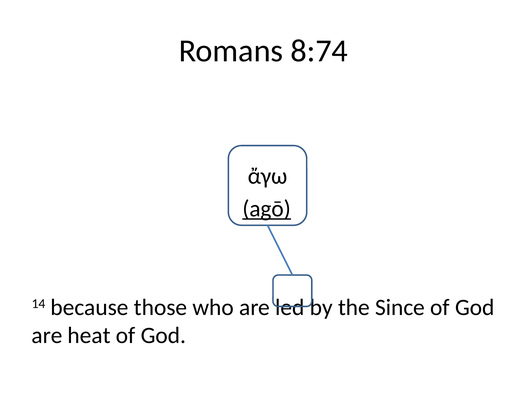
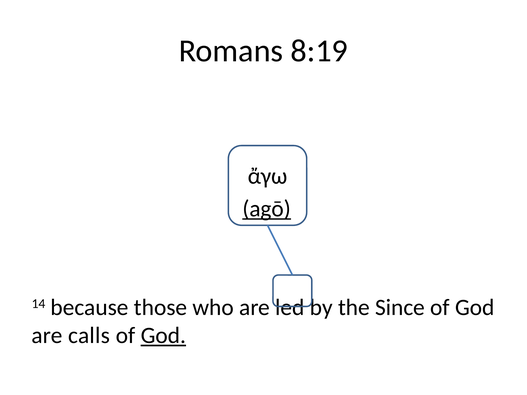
8:74: 8:74 -> 8:19 (319, 51)
heat: heat -> calls (89, 336)
God underline: none -> present (163, 336)
